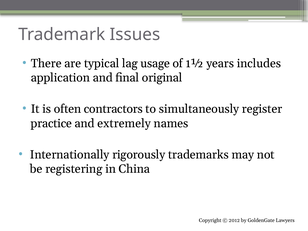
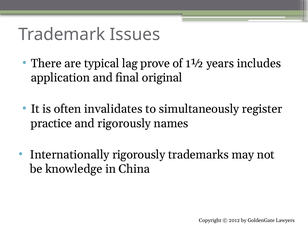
usage: usage -> prove (155, 63)
contractors: contractors -> invalidates (113, 109)
and extremely: extremely -> rigorously (124, 123)
registering: registering -> knowledge (74, 169)
